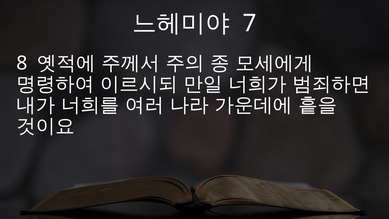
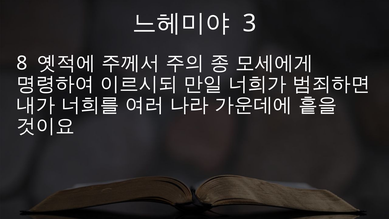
7: 7 -> 3 (250, 23)
